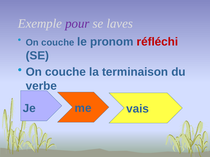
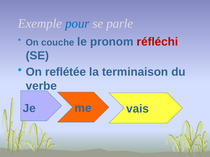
pour colour: purple -> blue (77, 24)
laves: laves -> parle (120, 24)
couche: couche -> reflétée (66, 72)
